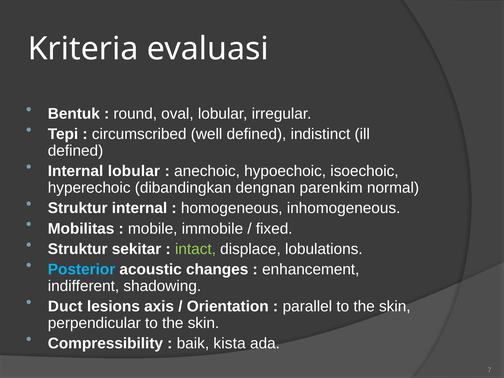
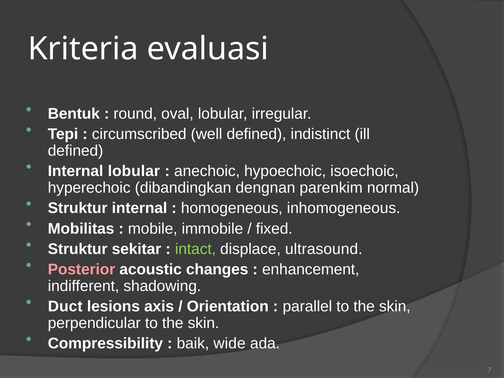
lobulations: lobulations -> ultrasound (324, 249)
Posterior colour: light blue -> pink (82, 269)
kista: kista -> wide (230, 343)
